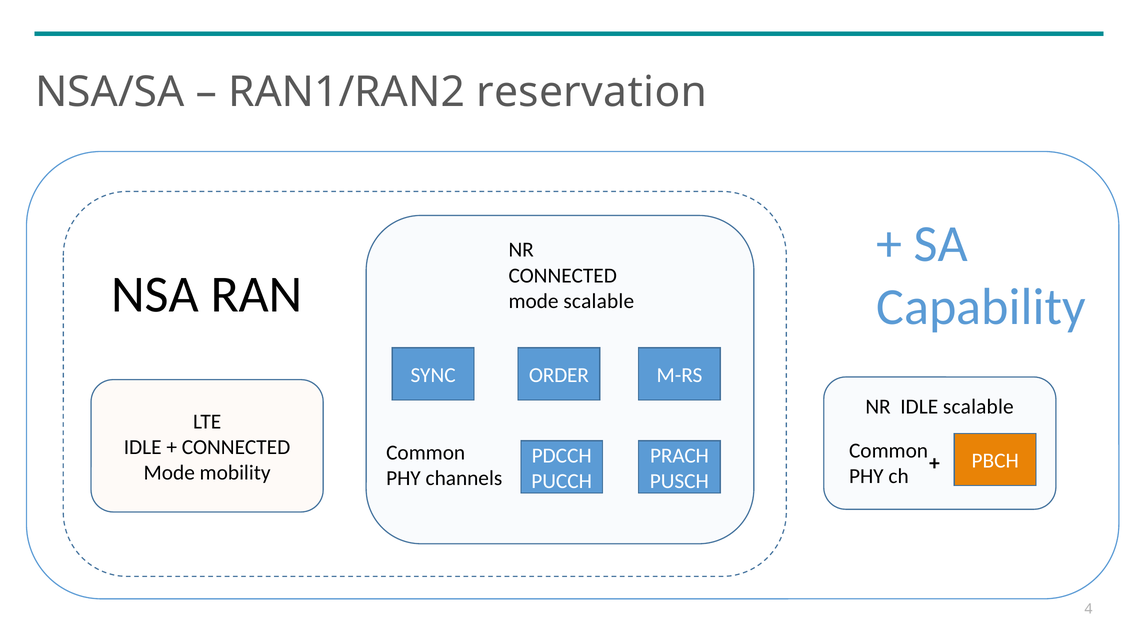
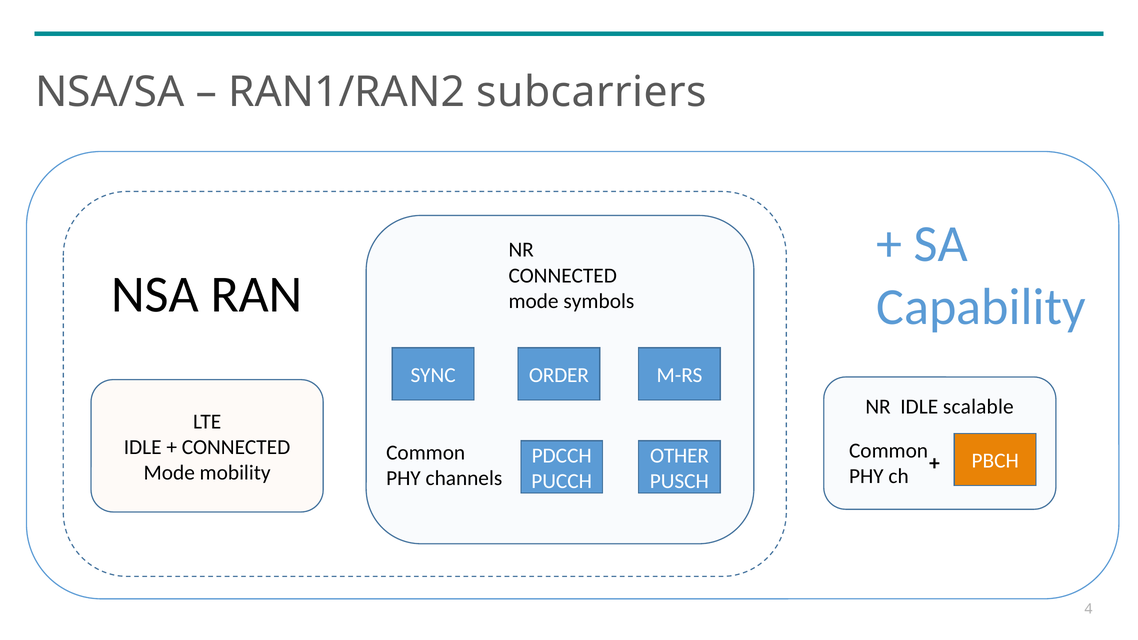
reservation: reservation -> subcarriers (592, 92)
mode scalable: scalable -> symbols (599, 301)
PRACH: PRACH -> OTHER (679, 456)
